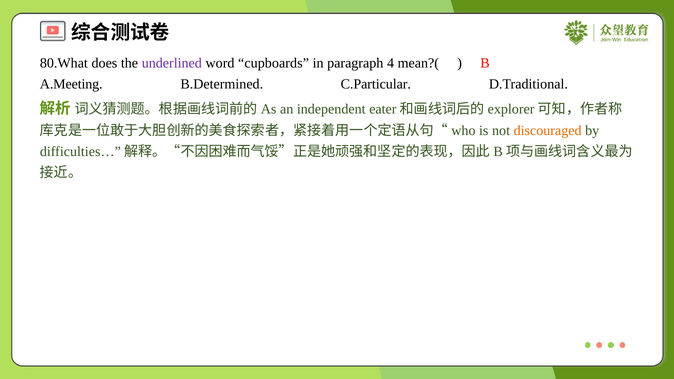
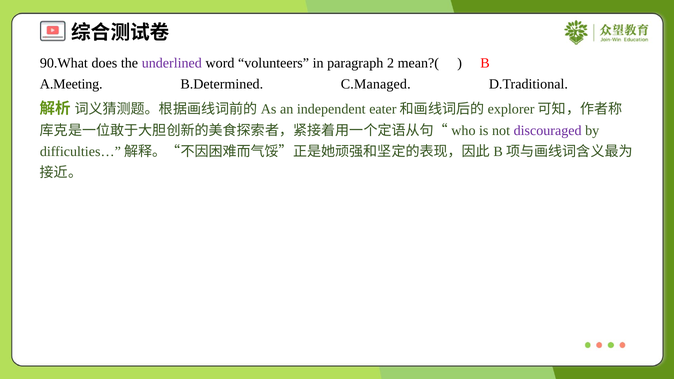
80.What: 80.What -> 90.What (64, 63)
cupboards: cupboards -> volunteers (274, 63)
4: 4 -> 2 (391, 63)
C.Particular: C.Particular -> C.Managed (376, 84)
discouraged colour: orange -> purple (548, 131)
